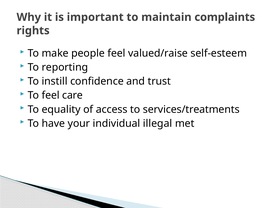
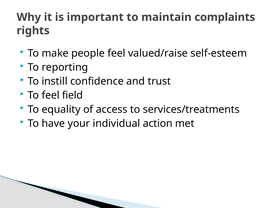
care: care -> field (72, 95)
illegal: illegal -> action (158, 123)
